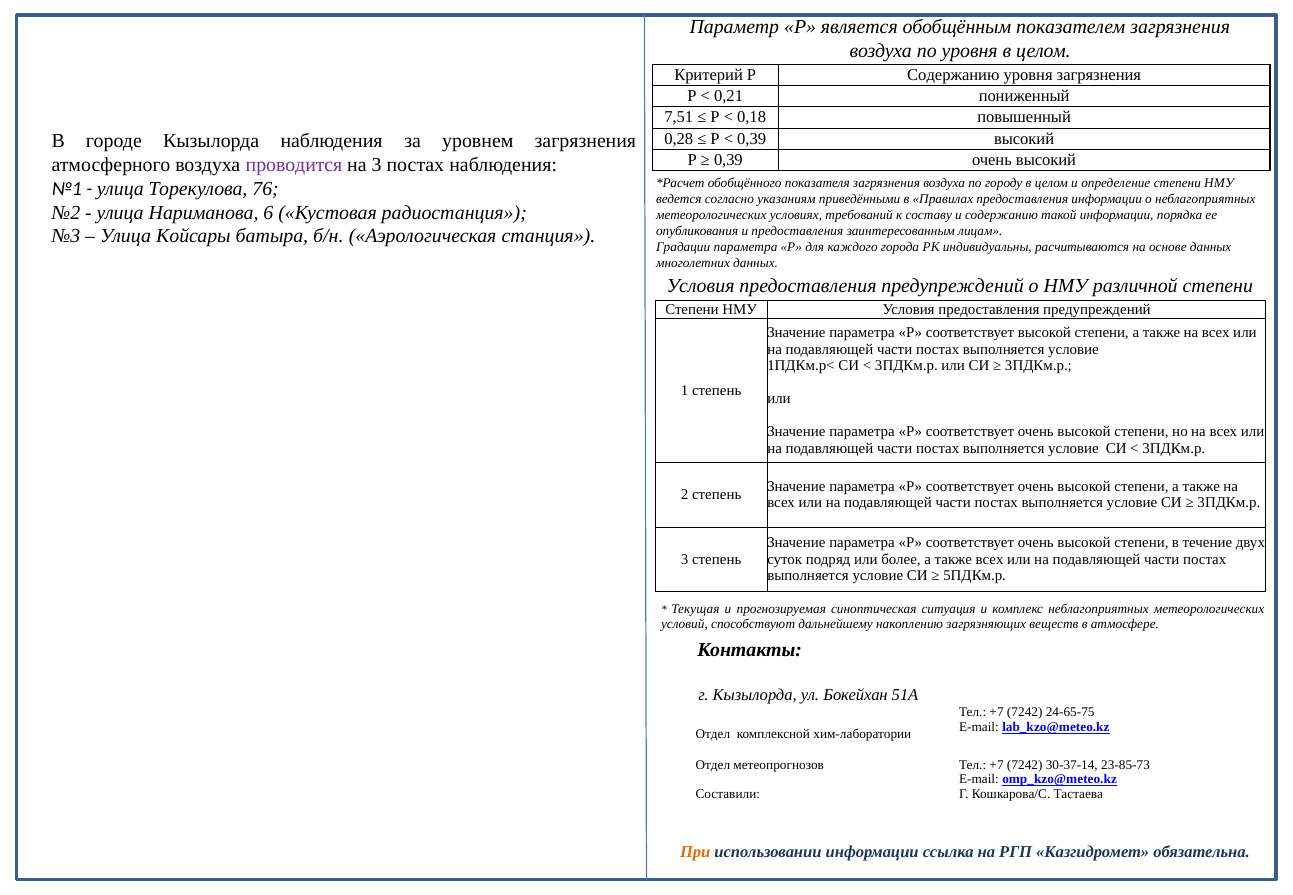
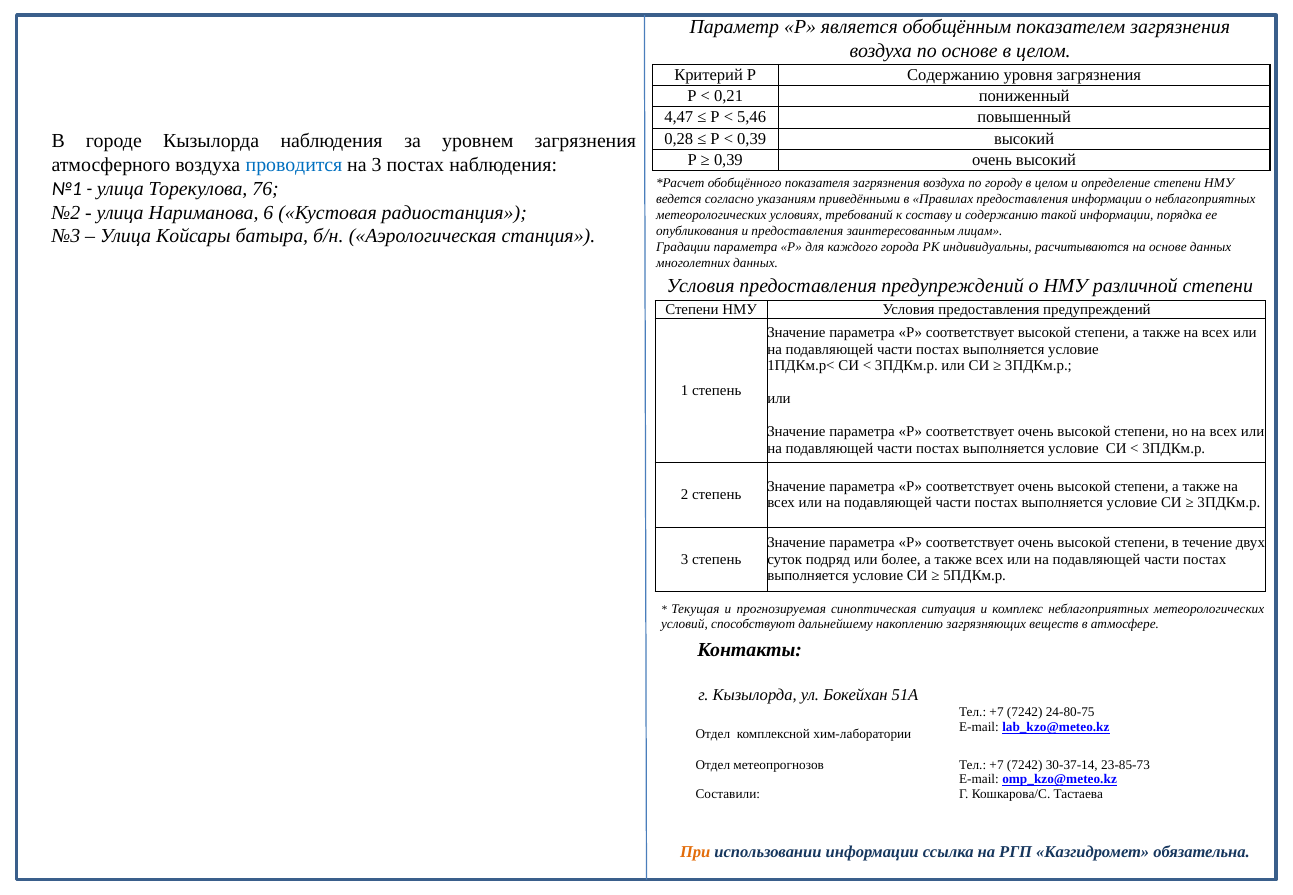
по уровня: уровня -> основе (970, 51)
7,51: 7,51 -> 4,47 (679, 117)
0,18: 0,18 -> 5,46 (752, 117)
проводится colour: purple -> blue (294, 165)
24-65-75: 24-65-75 -> 24-80-75 (1070, 713)
